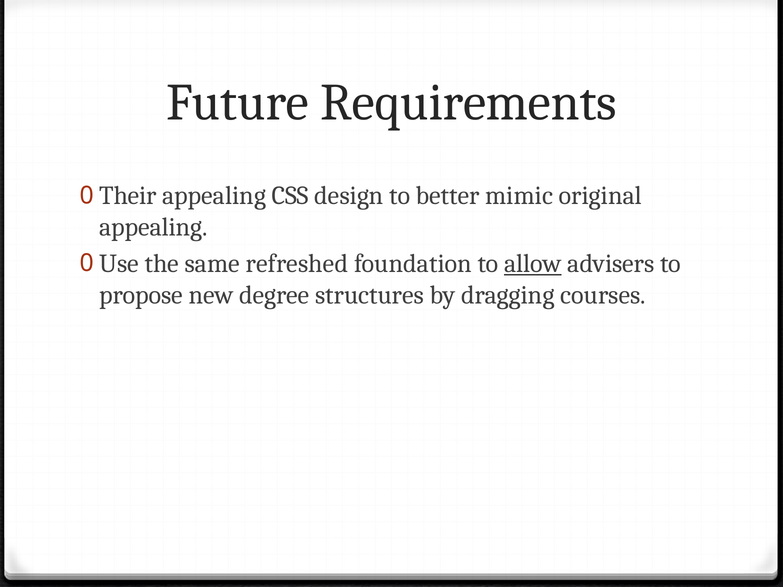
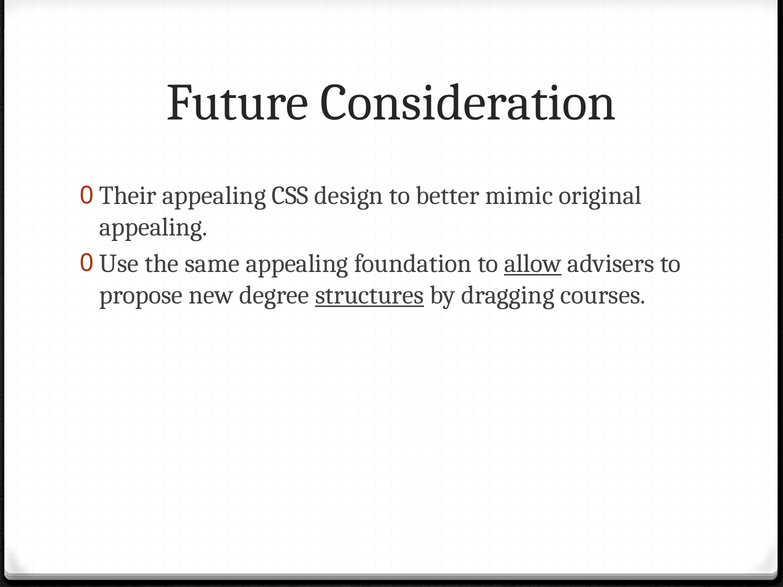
Requirements: Requirements -> Consideration (468, 103)
same refreshed: refreshed -> appealing (297, 264)
structures underline: none -> present (369, 295)
